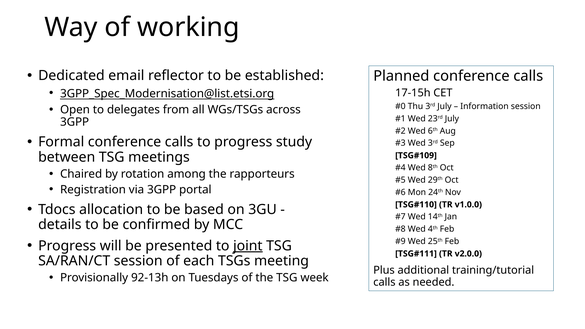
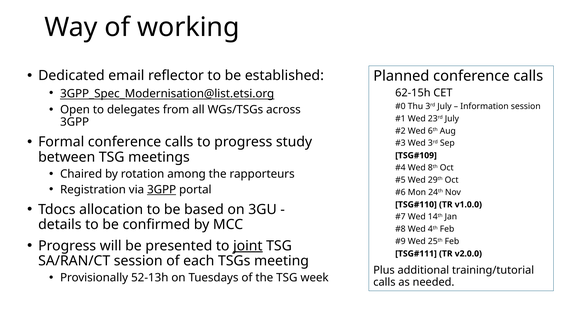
17-15h: 17-15h -> 62-15h (413, 93)
3GPP underline: none -> present (162, 190)
92-13h: 92-13h -> 52-13h (150, 278)
